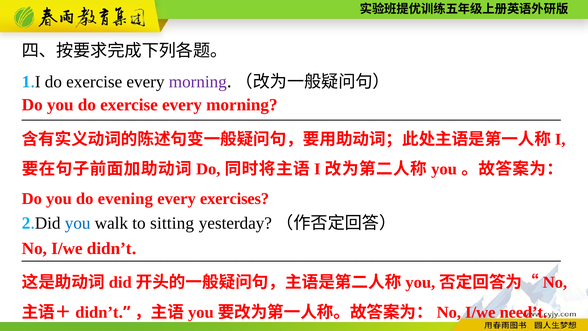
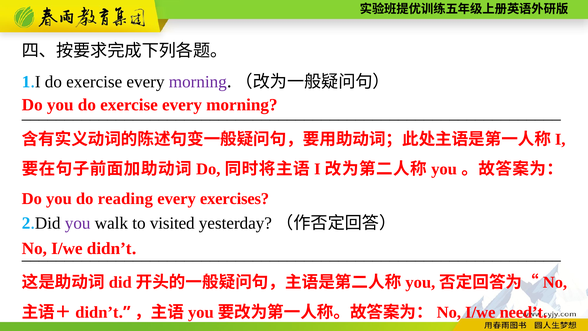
evening: evening -> reading (125, 199)
you colour: blue -> purple (78, 223)
sitting: sitting -> visited (172, 223)
